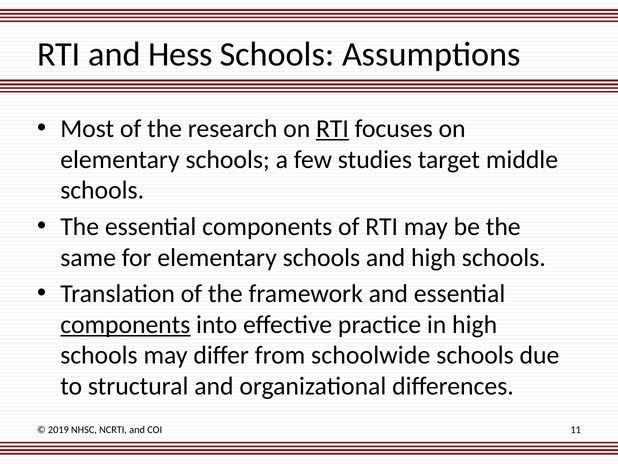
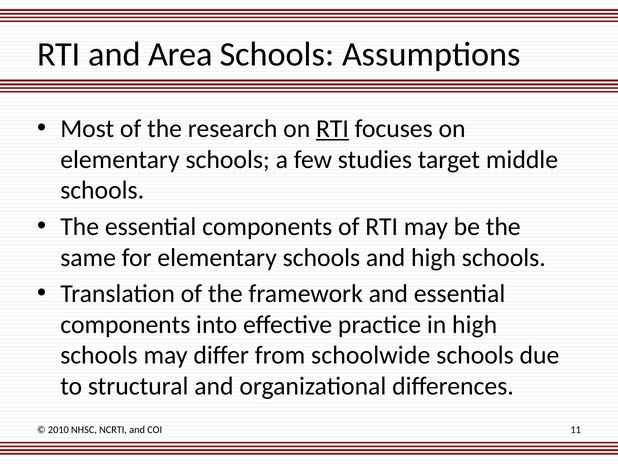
Hess: Hess -> Area (180, 55)
components underline: present -> none (125, 324)
2019: 2019 -> 2010 (58, 429)
